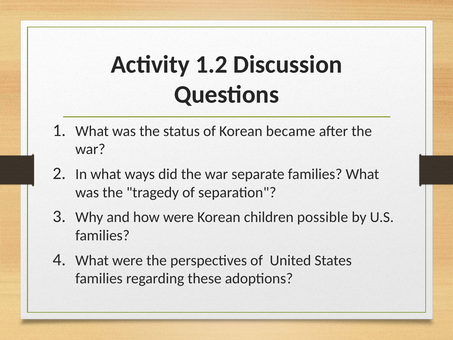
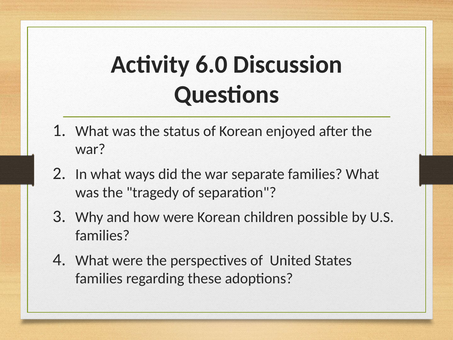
1.2: 1.2 -> 6.0 (211, 64)
became: became -> enjoyed (291, 131)
